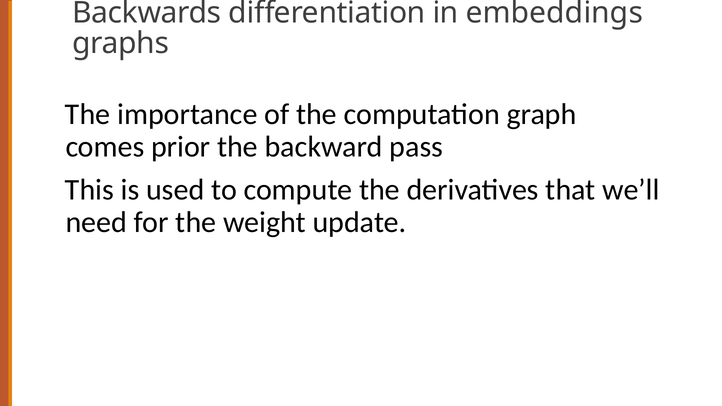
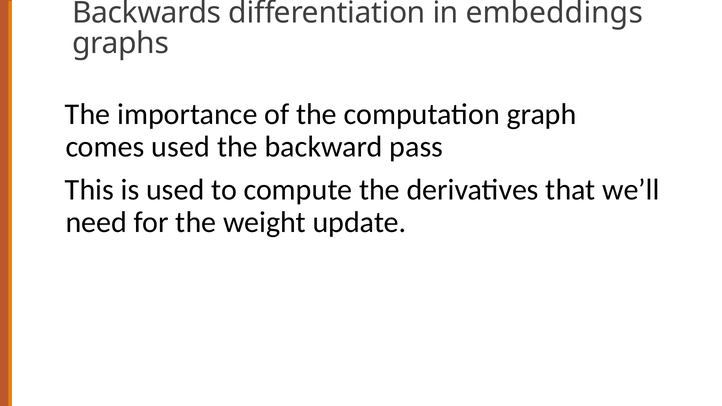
comes prior: prior -> used (181, 147)
